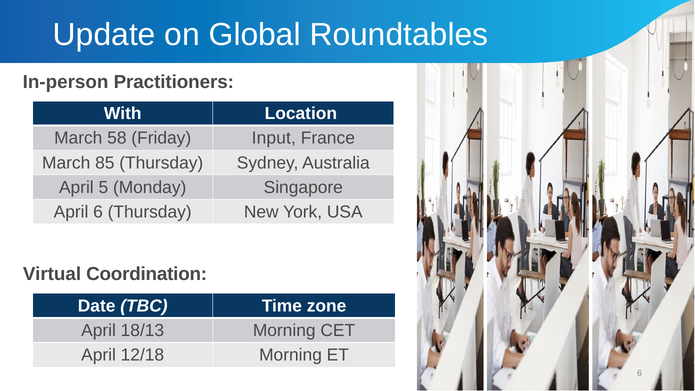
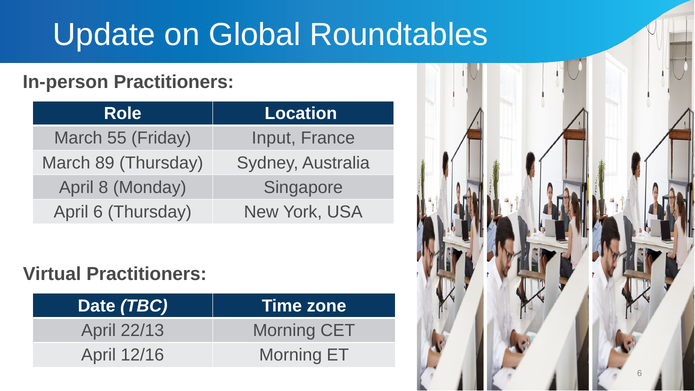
With: With -> Role (123, 114)
58: 58 -> 55 (117, 138)
85: 85 -> 89 (105, 163)
5: 5 -> 8 (103, 187)
Virtual Coordination: Coordination -> Practitioners (147, 274)
18/13: 18/13 -> 22/13 (142, 330)
12/18: 12/18 -> 12/16 (142, 355)
